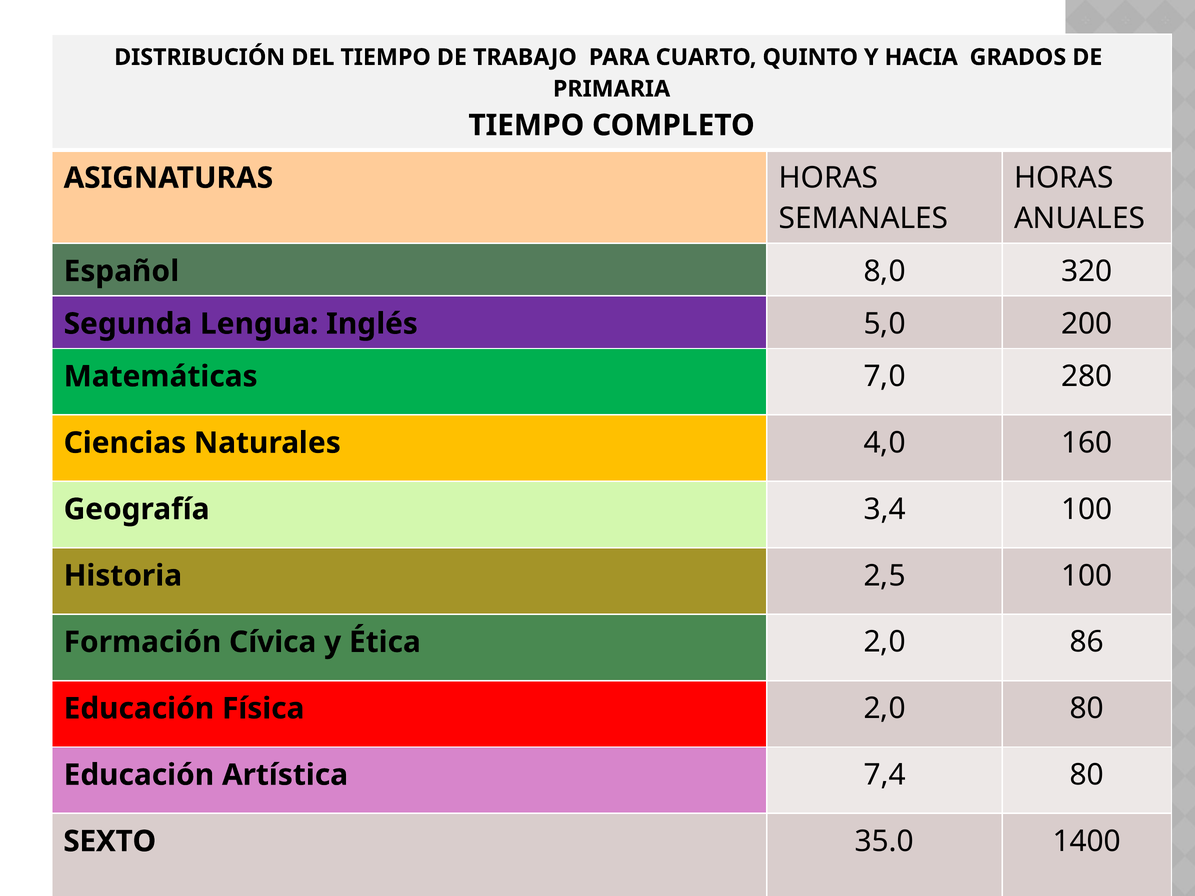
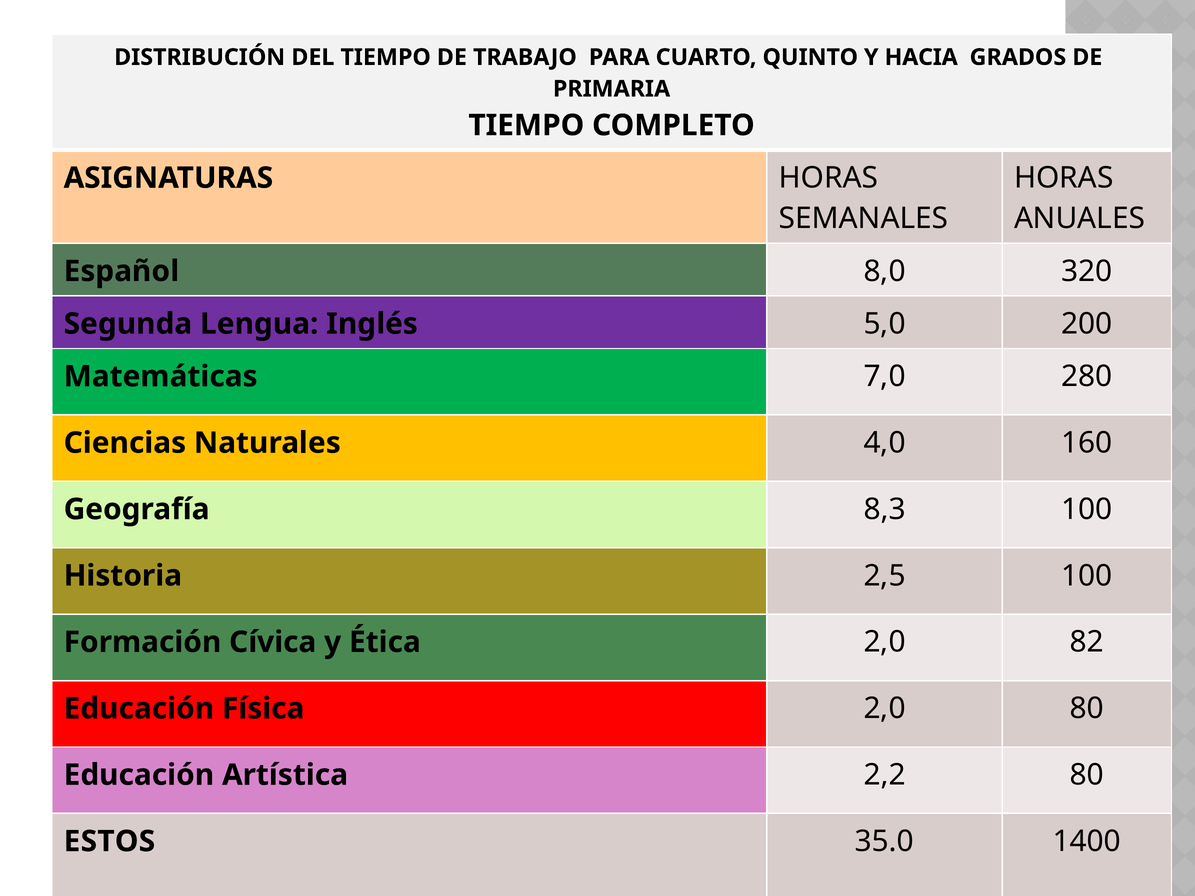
3,4: 3,4 -> 8,3 (885, 509)
86: 86 -> 82 (1087, 642)
7,4: 7,4 -> 2,2 (885, 775)
SEXTO: SEXTO -> ESTOS (109, 842)
